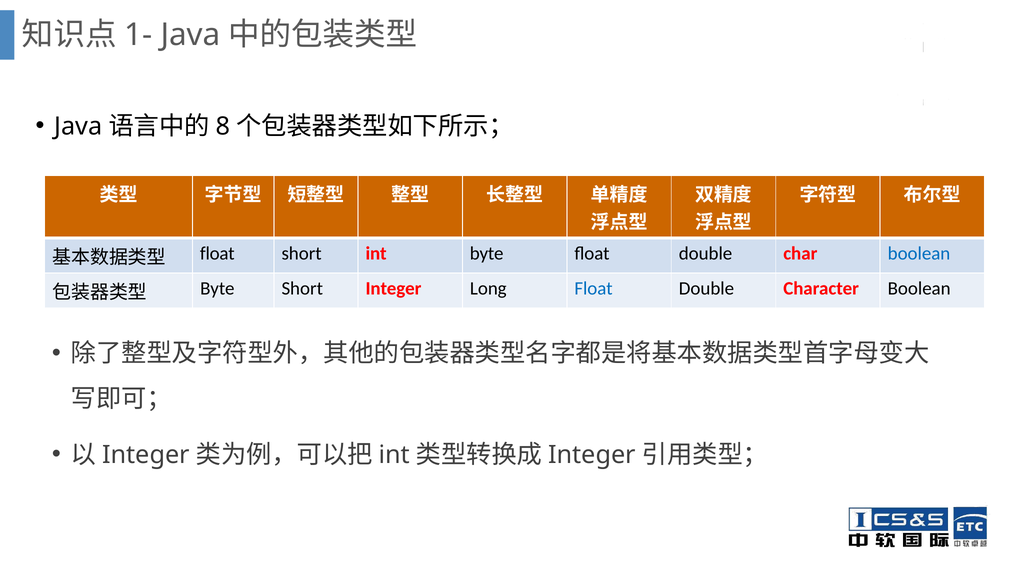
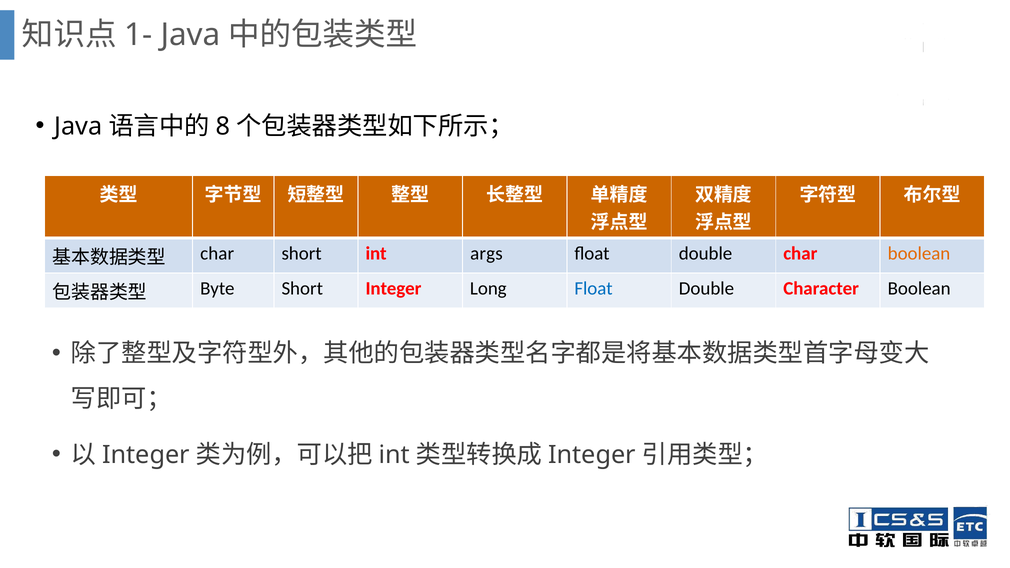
float: float -> char (217, 254)
int byte: byte -> args (486, 254)
boolean colour: blue -> orange (919, 254)
